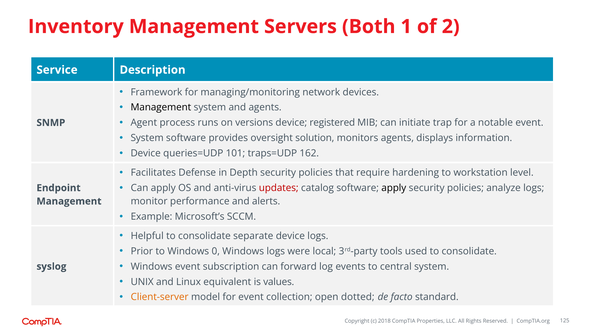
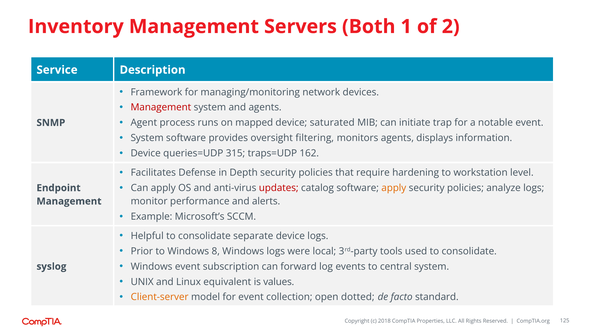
Management colour: black -> red (161, 108)
versions: versions -> mapped (254, 123)
registered: registered -> saturated (332, 123)
solution: solution -> filtering (315, 138)
101: 101 -> 315 (235, 154)
apply colour: black -> orange (394, 188)
0: 0 -> 8 (216, 251)
